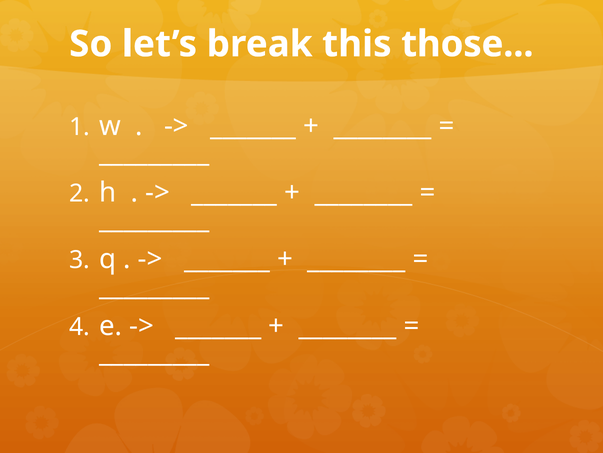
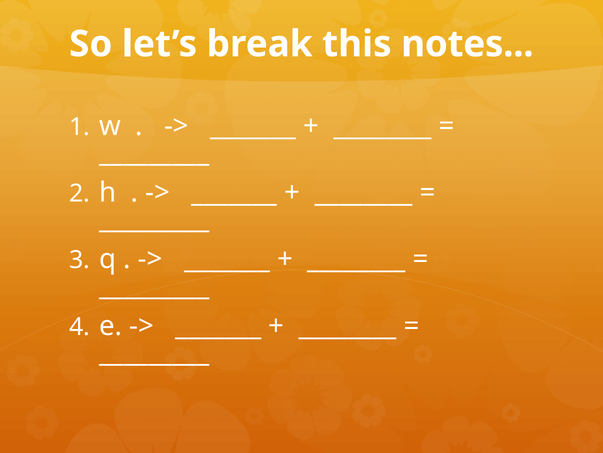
those: those -> notes (467, 44)
